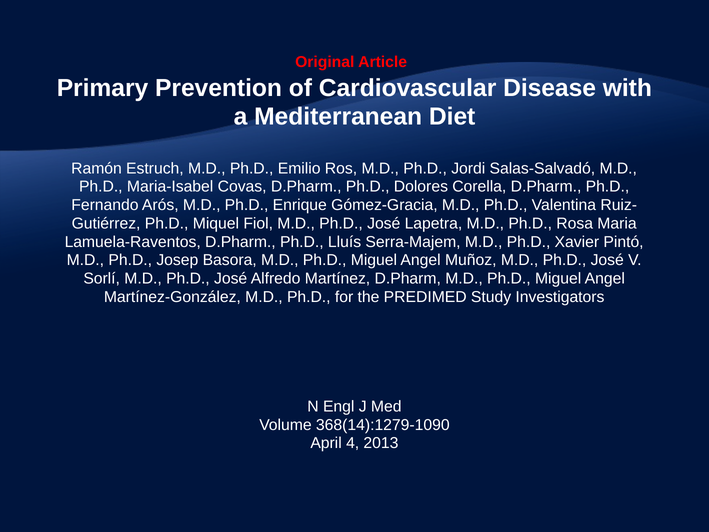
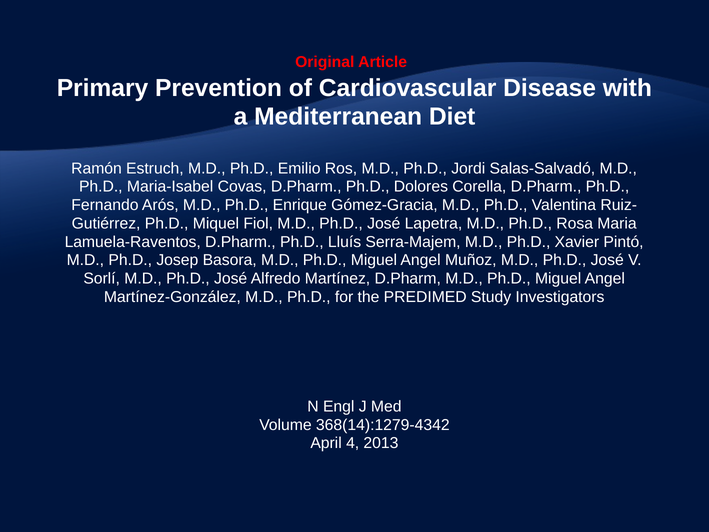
368(14):1279-1090: 368(14):1279-1090 -> 368(14):1279-4342 (383, 425)
